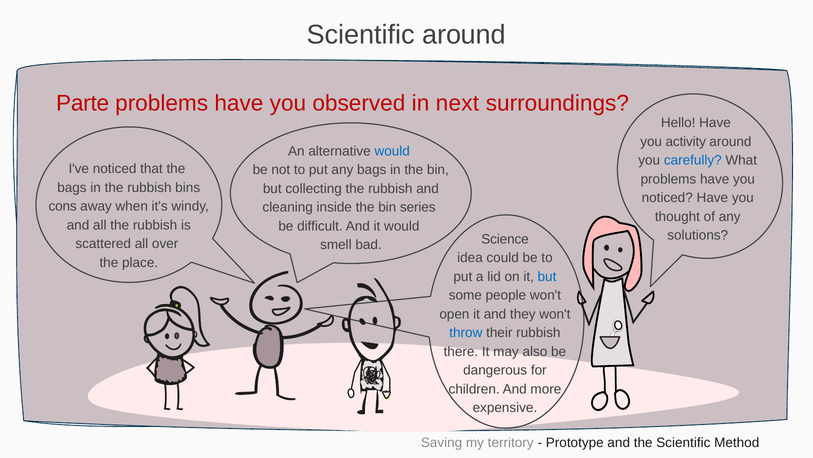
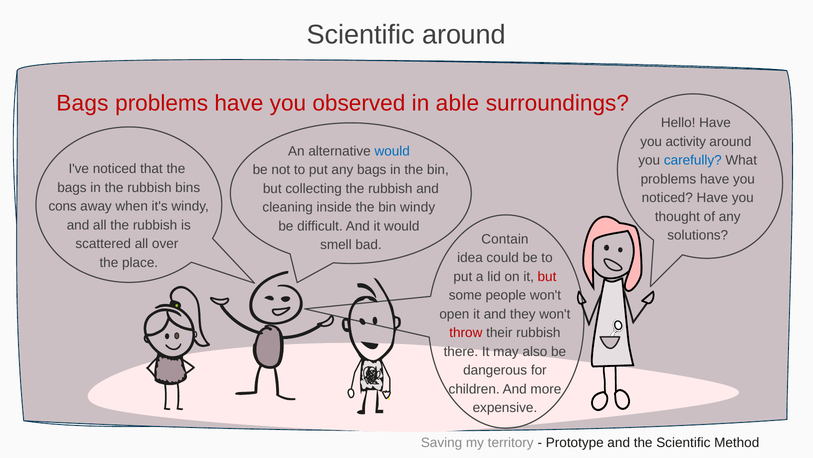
Parte: Parte -> Bags (82, 103)
next: next -> able (457, 103)
bin series: series -> windy (418, 207)
Science: Science -> Contain (505, 239)
but colour: blue -> red (547, 276)
throw colour: blue -> red (466, 332)
